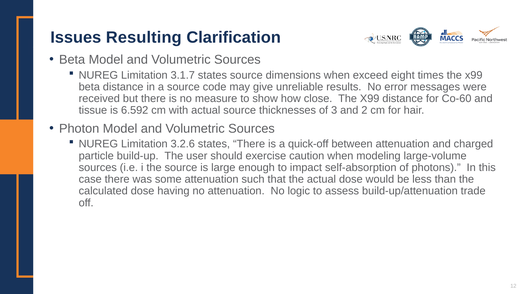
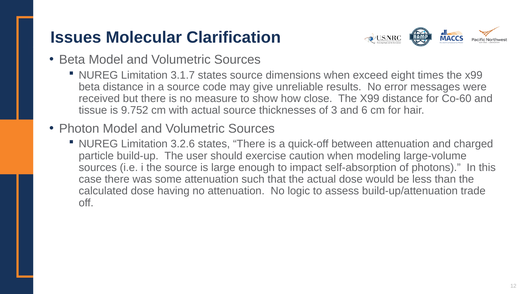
Resulting: Resulting -> Molecular (144, 38)
6.592: 6.592 -> 9.752 (135, 110)
2: 2 -> 6 (364, 110)
